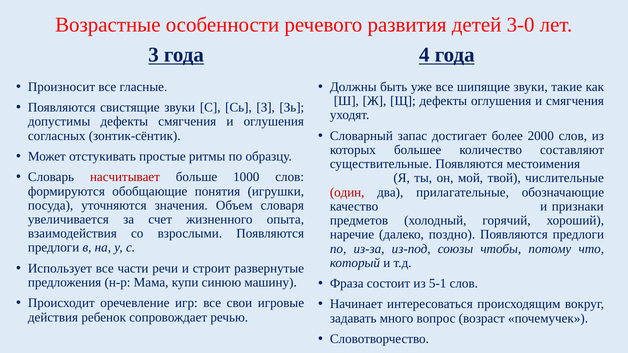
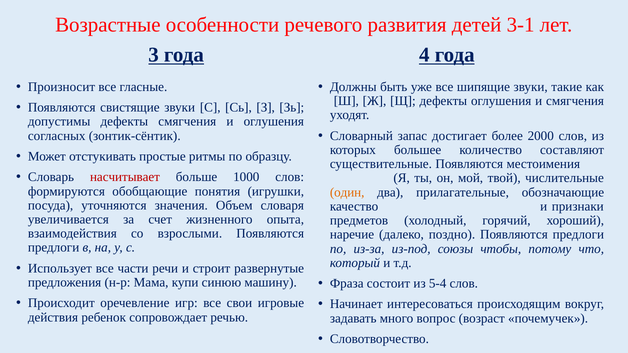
3-0: 3-0 -> 3-1 (521, 25)
один colour: red -> orange (347, 192)
5-1: 5-1 -> 5-4 (438, 284)
